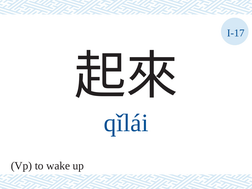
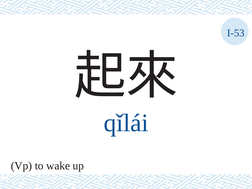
I-17: I-17 -> I-53 (236, 33)
